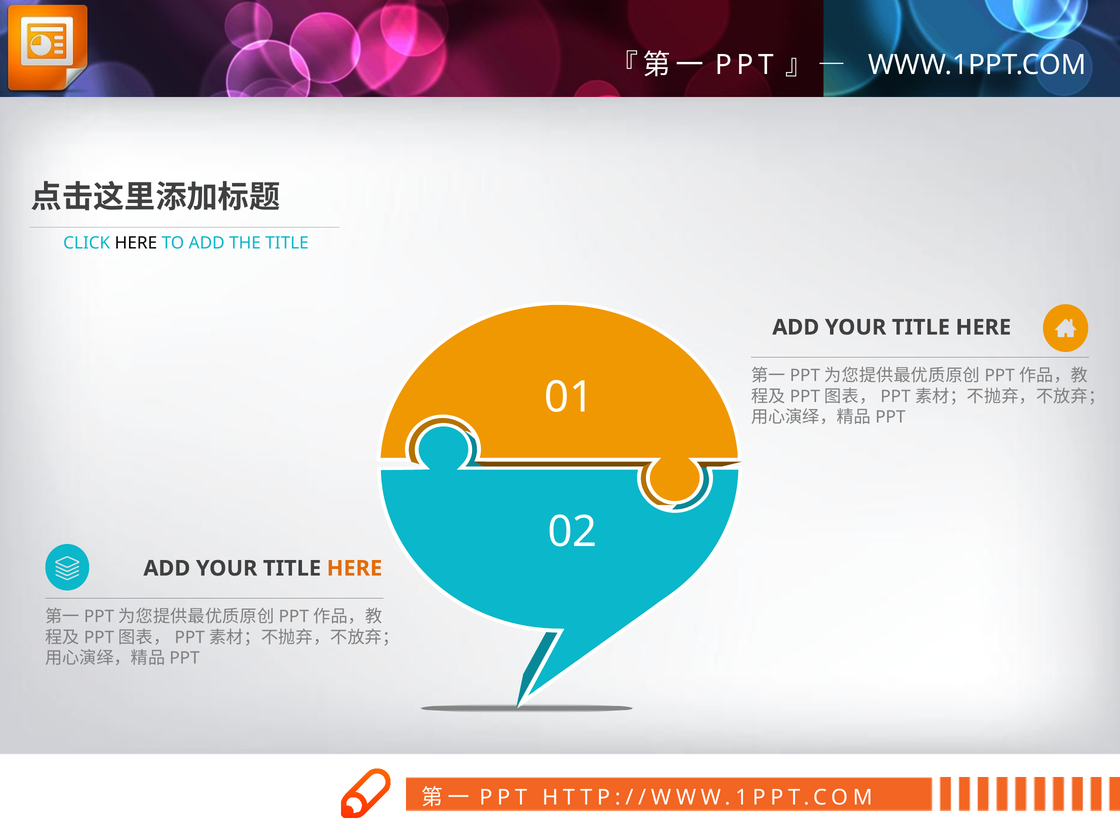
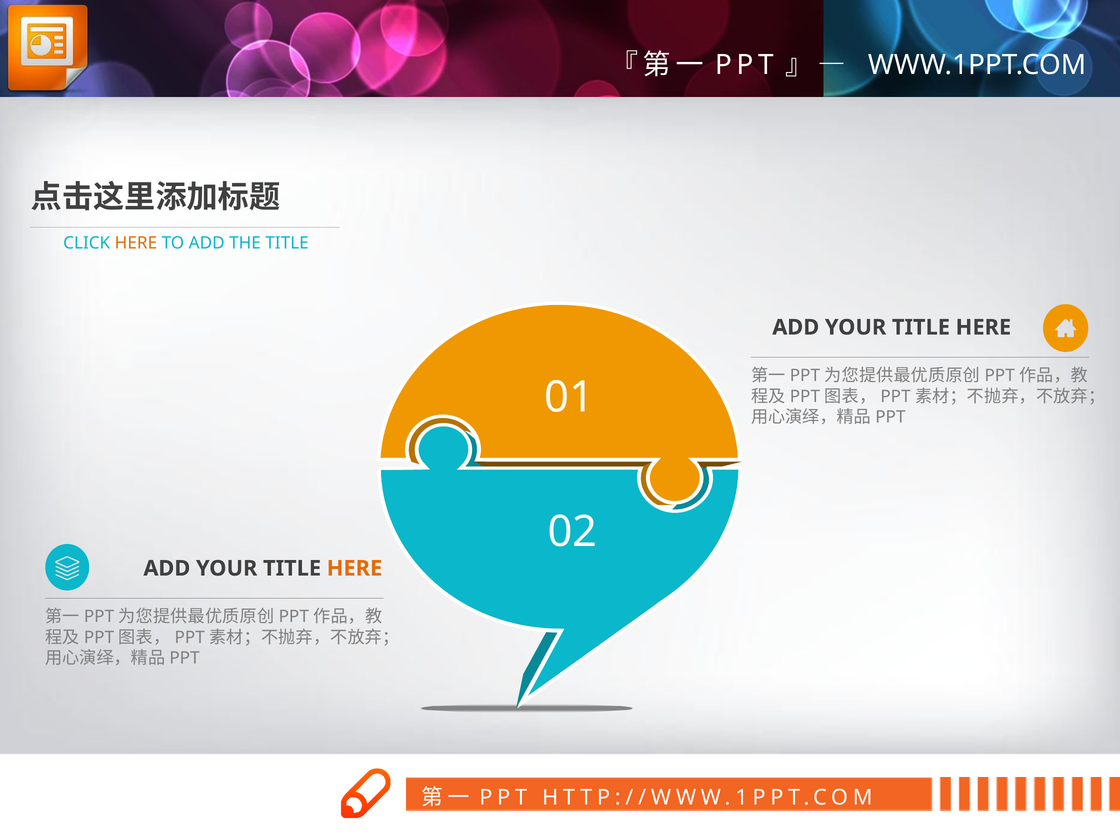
HERE colour: black -> orange (136, 243)
